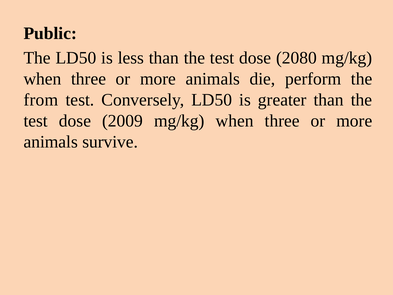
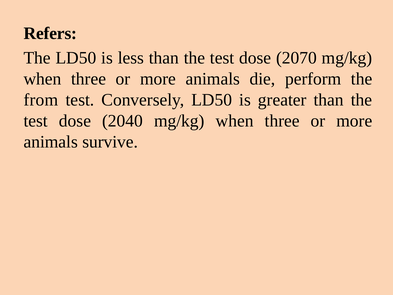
Public: Public -> Refers (50, 33)
2080: 2080 -> 2070 (296, 58)
2009: 2009 -> 2040 (123, 121)
